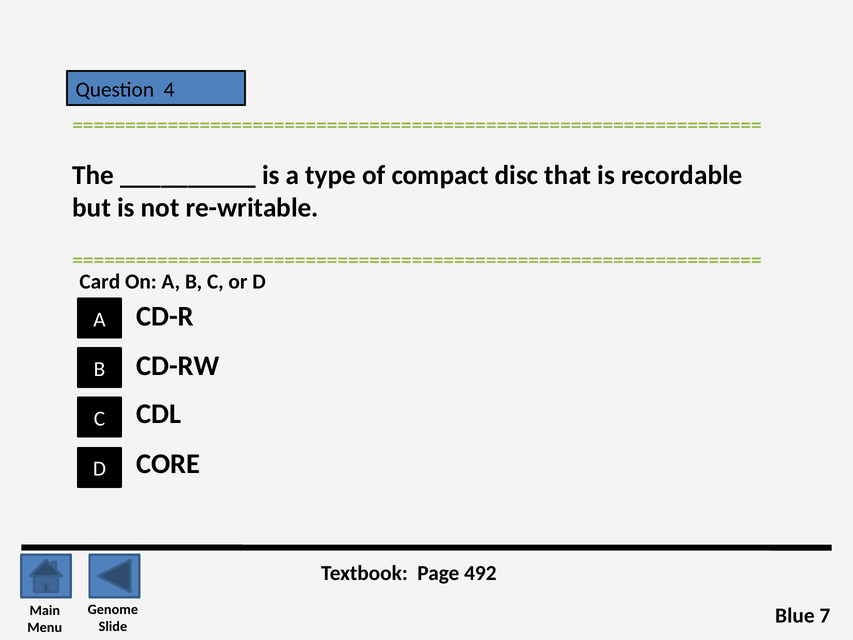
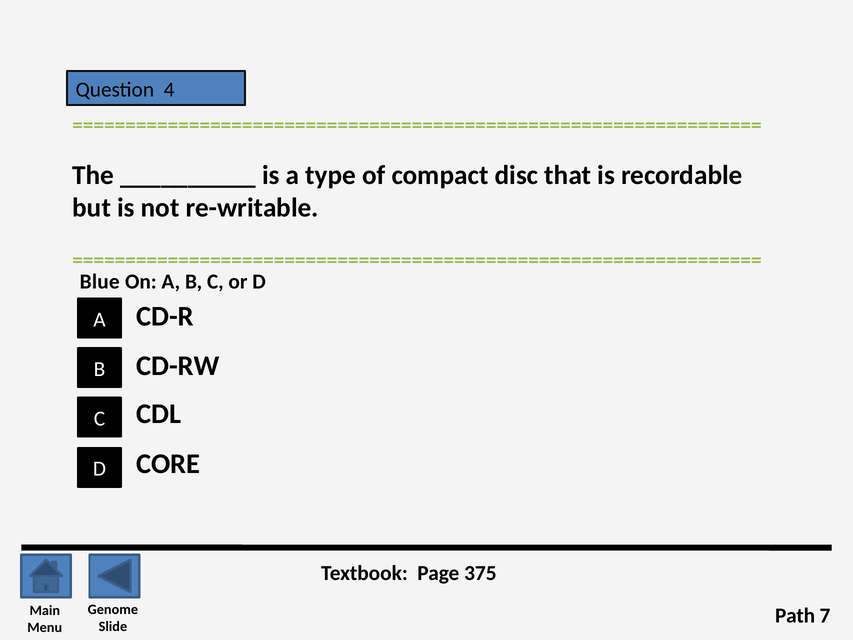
Card: Card -> Blue (100, 281)
492: 492 -> 375 (480, 573)
Blue: Blue -> Path (795, 616)
